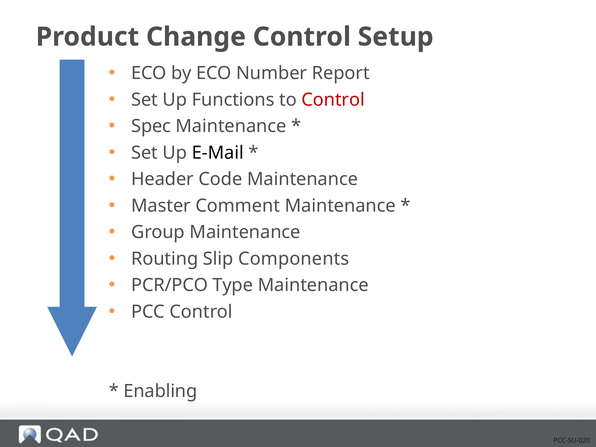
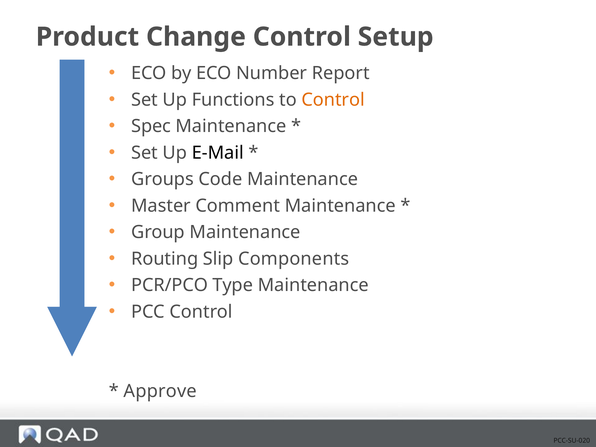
Control colour: red -> orange (333, 100)
Header: Header -> Groups (162, 179)
Enabling: Enabling -> Approve (160, 391)
